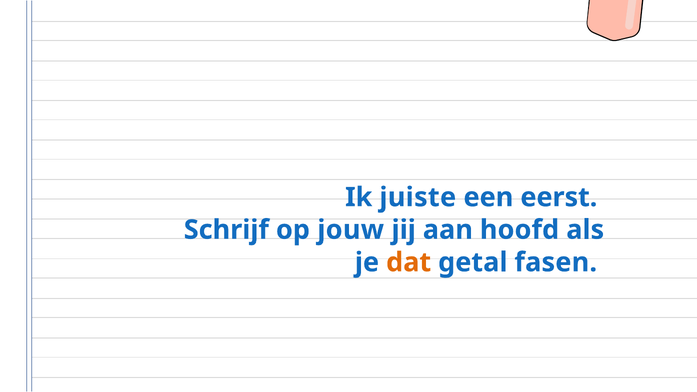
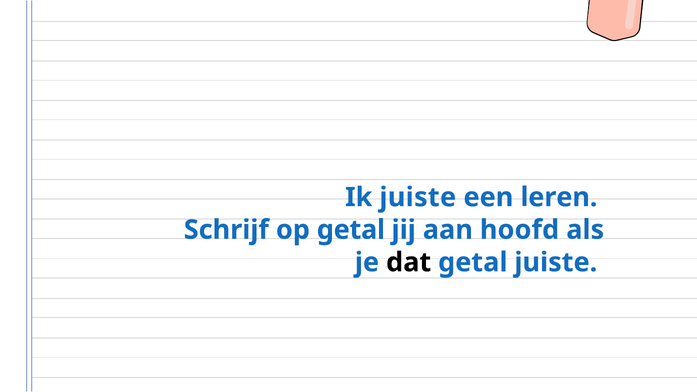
eerst: eerst -> leren (559, 197)
op jouw: jouw -> getal (351, 230)
dat colour: orange -> black (409, 262)
getal fasen: fasen -> juiste (556, 262)
